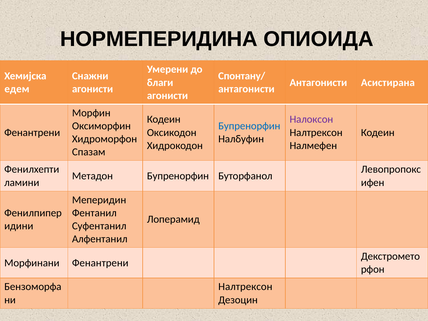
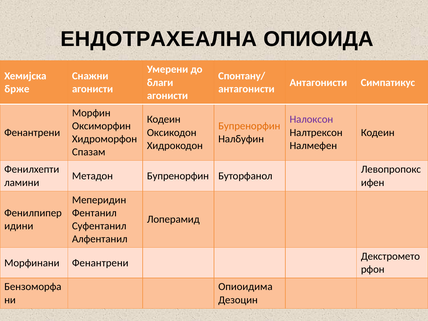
НОРМЕПЕРИДИНА: НОРМЕПЕРИДИНА -> ЕНДОТРАХЕАЛНА (159, 39)
Асистирана: Асистирана -> Симпатикус (388, 82)
едем: едем -> брже (17, 89)
Бупренорфин colour: blue -> orange (249, 126)
Налтрексон: Налтрексон -> Опиоидима (245, 287)
